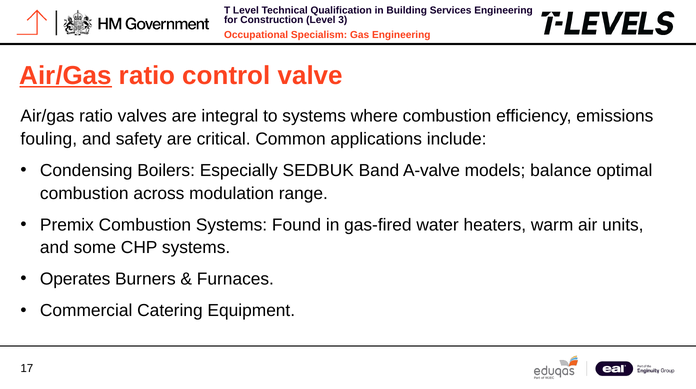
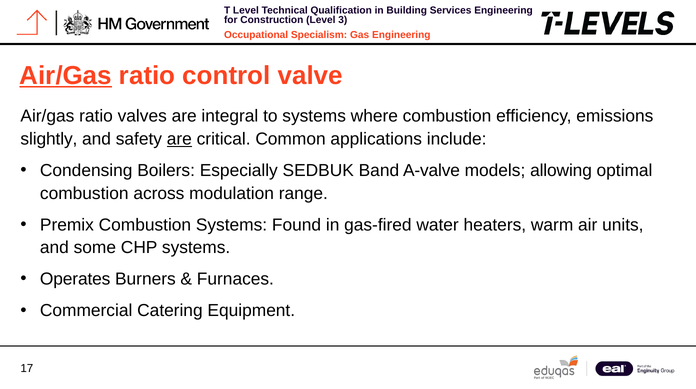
fouling: fouling -> slightly (49, 139)
are underline: none -> present (179, 139)
balance: balance -> allowing (561, 170)
